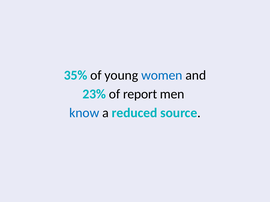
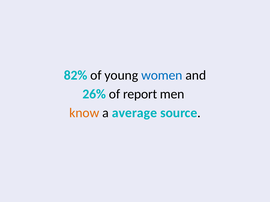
35%: 35% -> 82% (76, 75)
23%: 23% -> 26% (94, 94)
know colour: blue -> orange (84, 113)
reduced: reduced -> average (134, 113)
